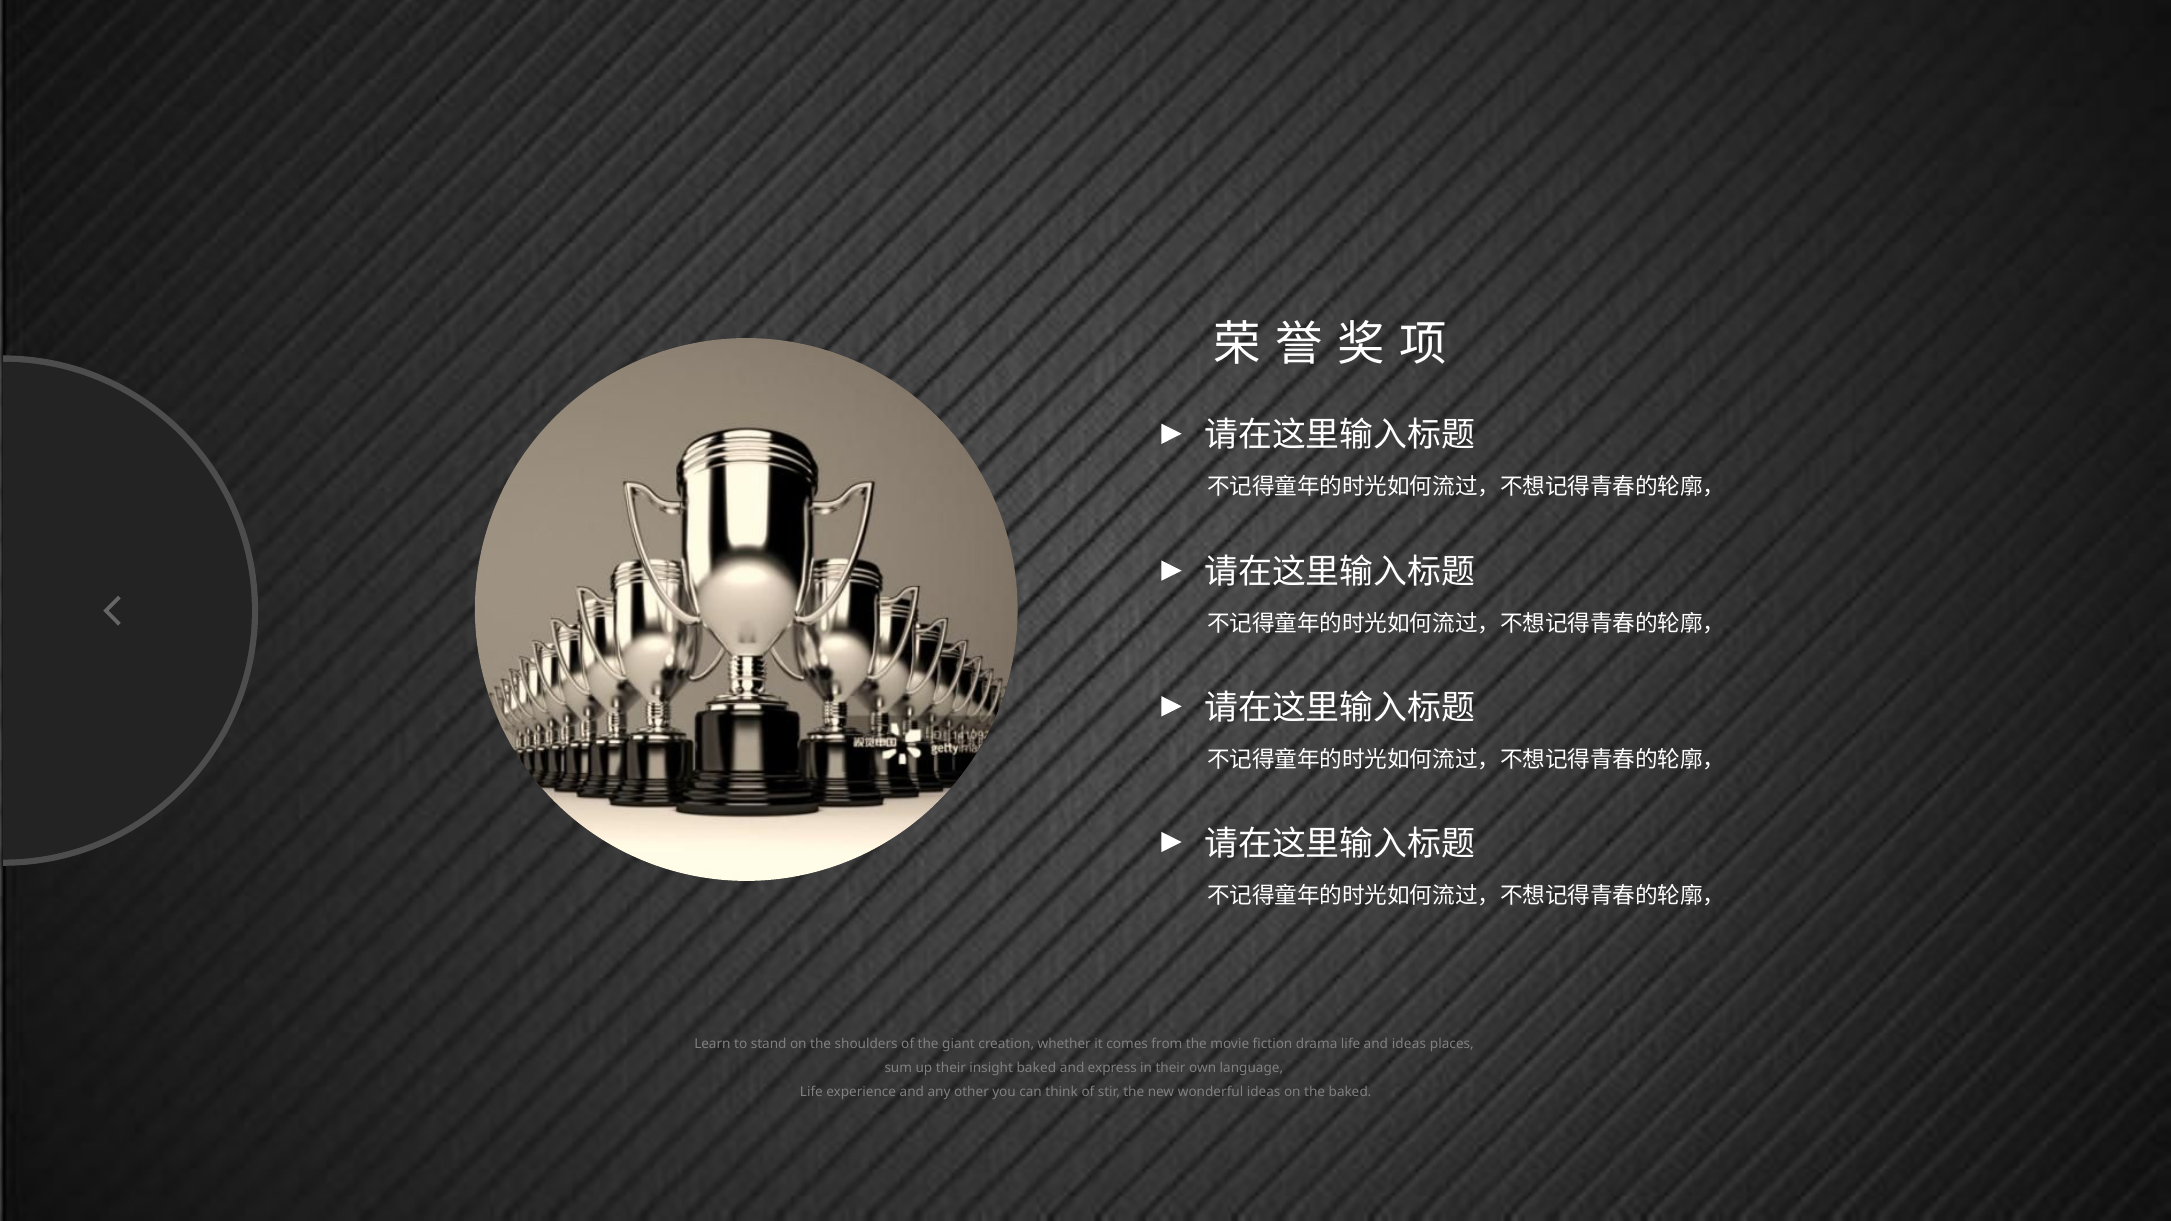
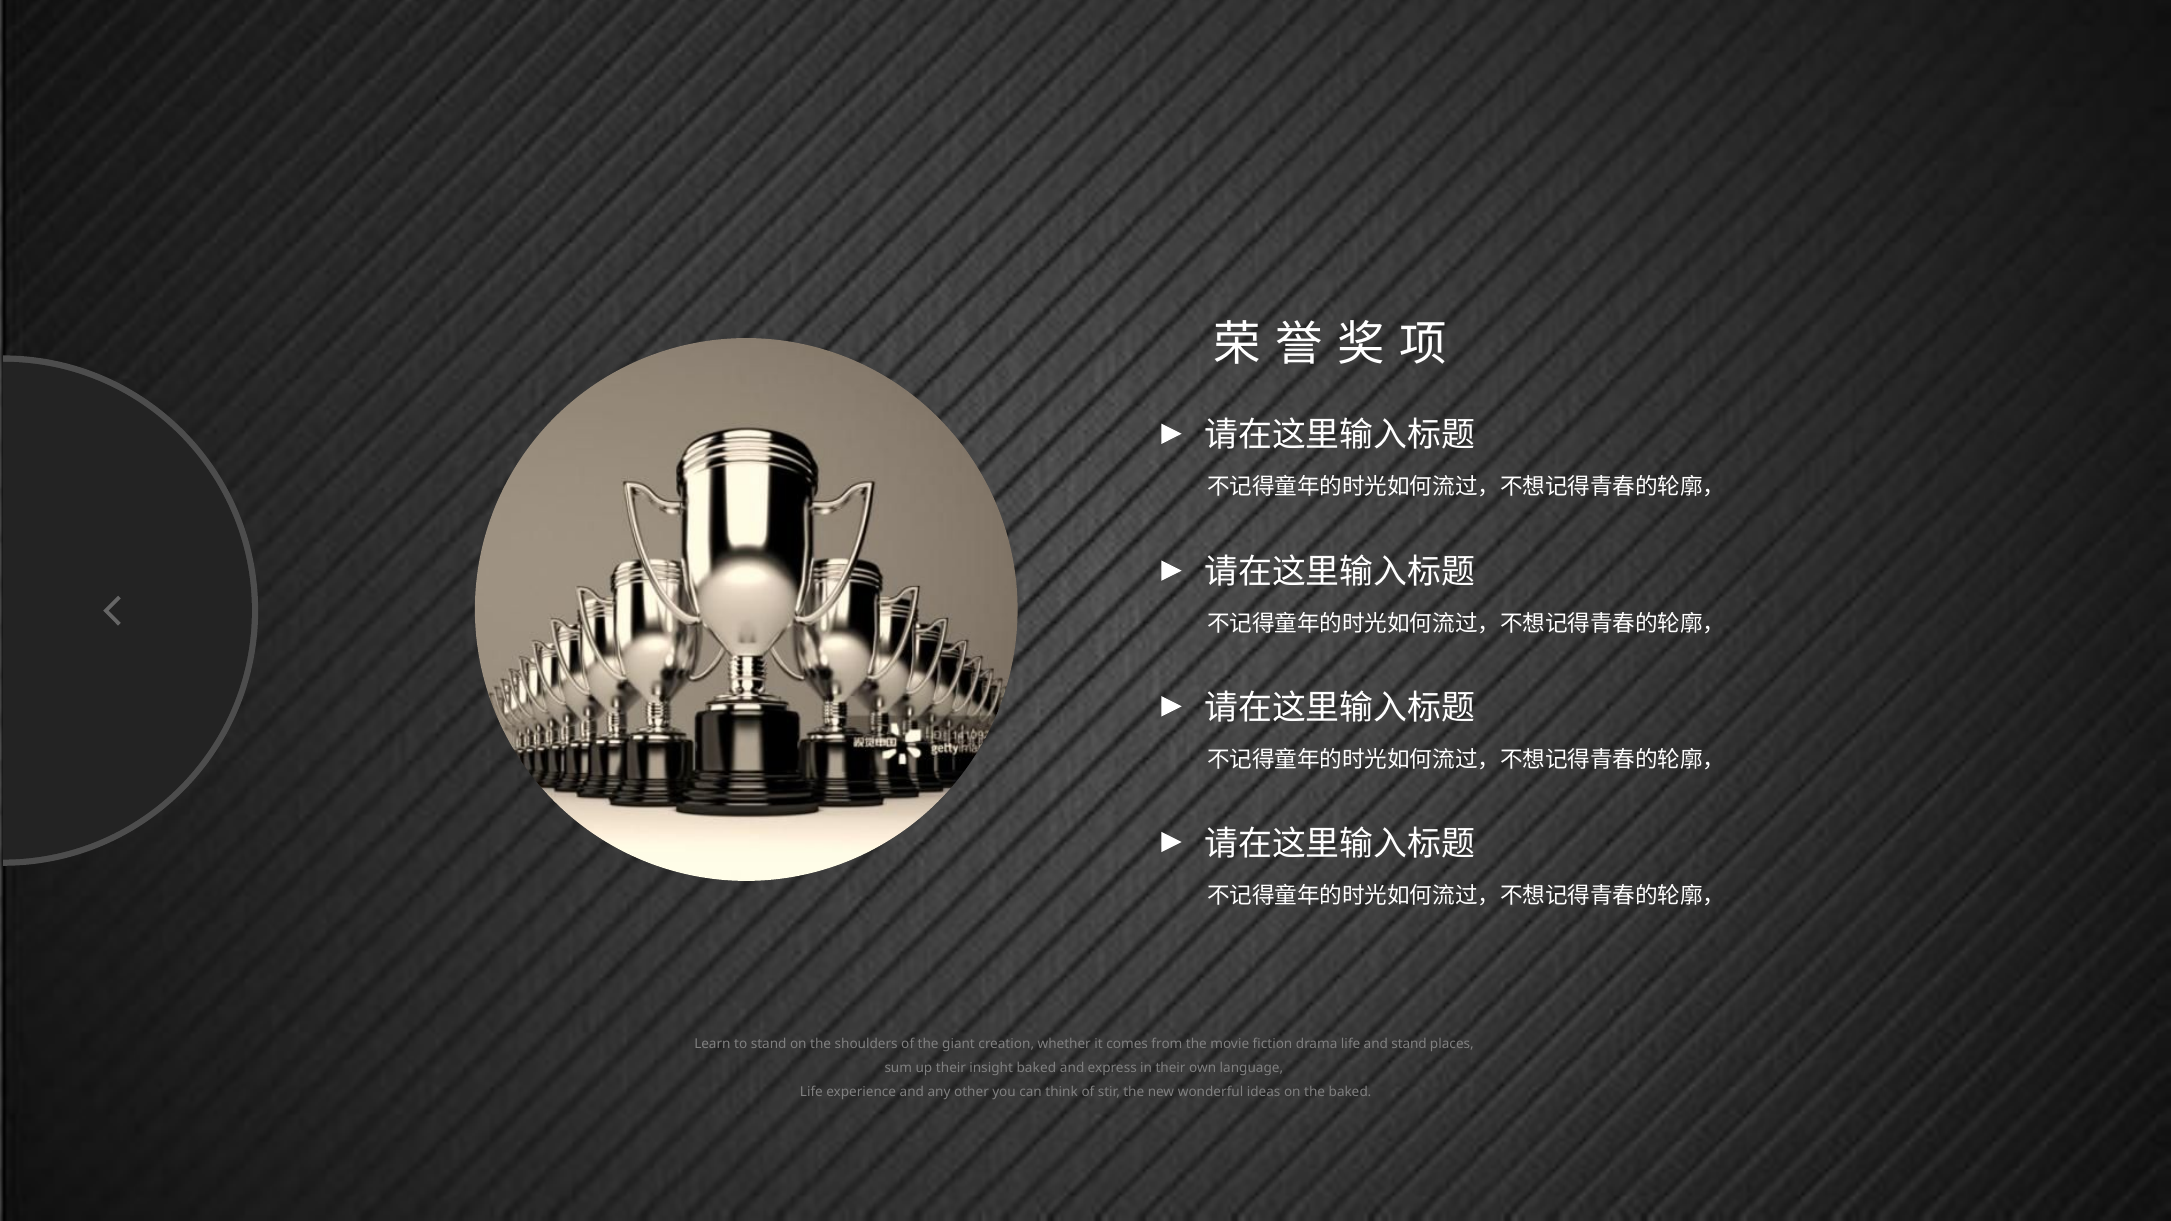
and ideas: ideas -> stand (1409, 1043)
